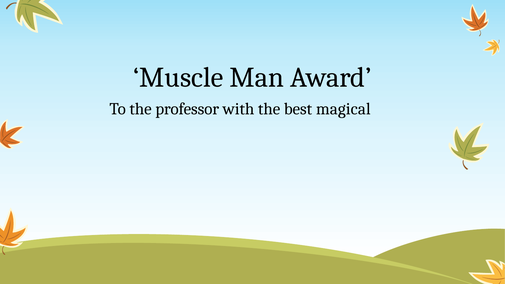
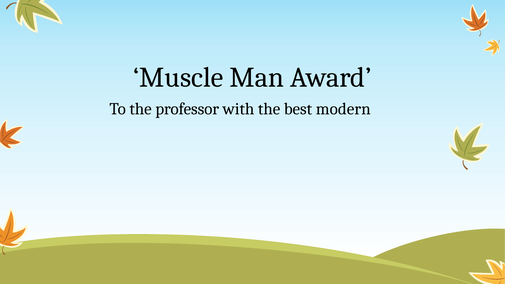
magical: magical -> modern (343, 109)
